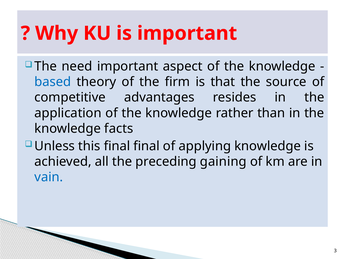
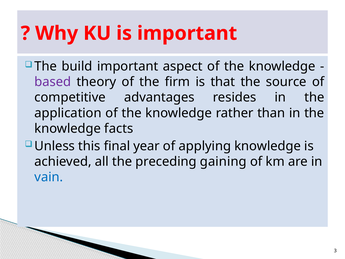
need: need -> build (77, 66)
based colour: blue -> purple (53, 82)
final final: final -> year (147, 146)
